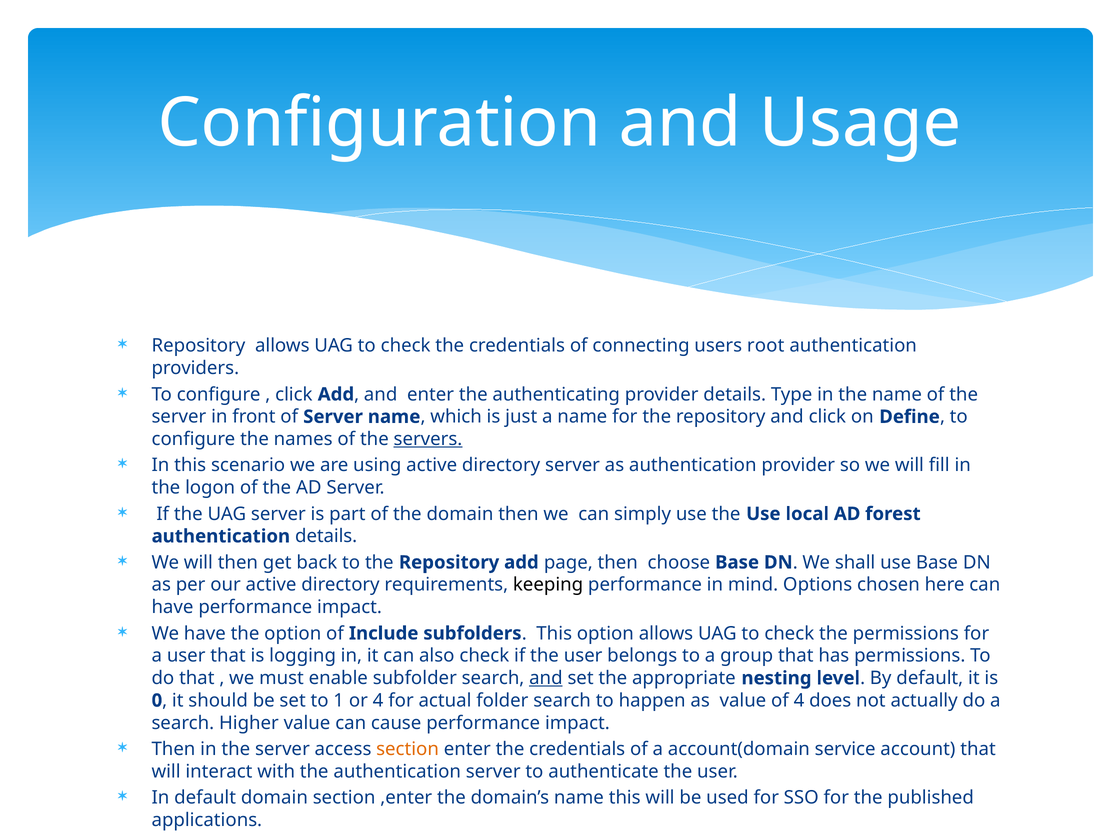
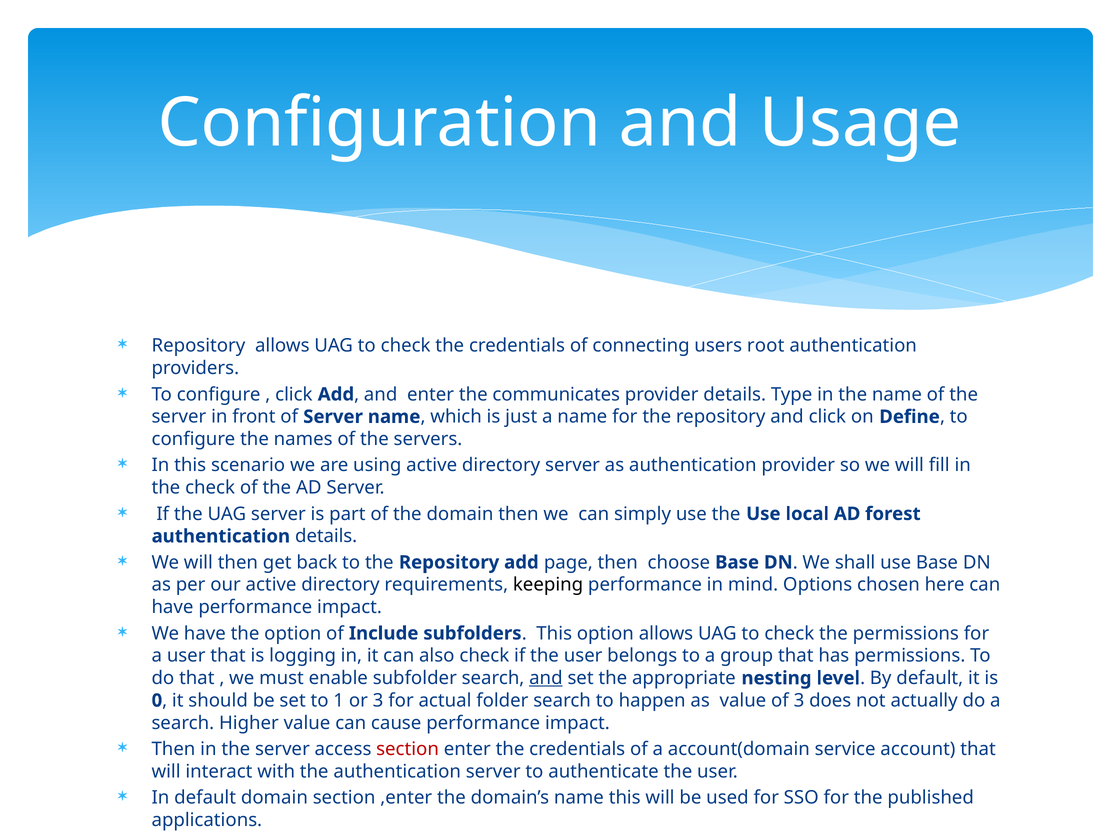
authenticating: authenticating -> communicates (556, 394)
servers underline: present -> none (428, 439)
the logon: logon -> check (210, 488)
or 4: 4 -> 3 (378, 701)
of 4: 4 -> 3 (799, 701)
section colour: orange -> red (408, 749)
